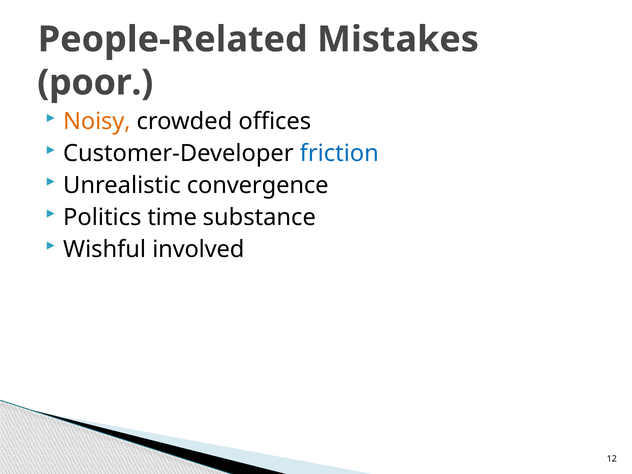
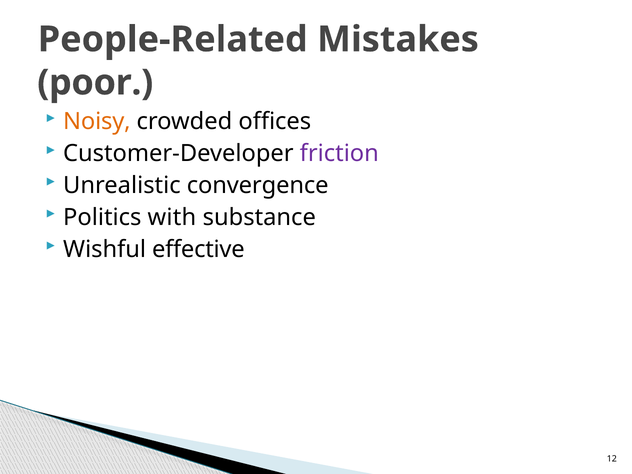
friction colour: blue -> purple (339, 153)
time: time -> with (172, 217)
involved: involved -> effective (198, 249)
